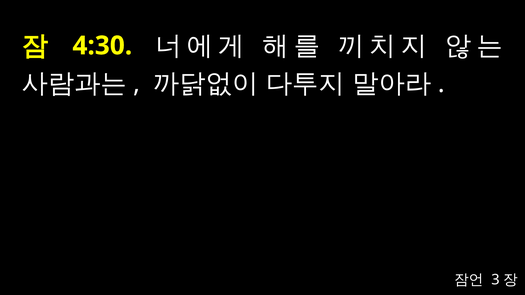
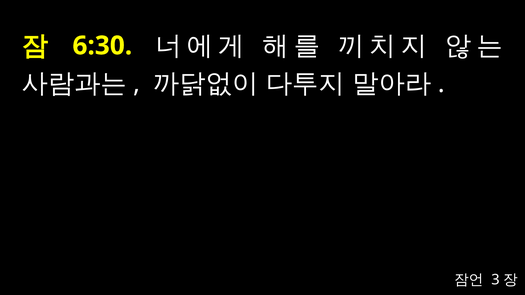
4:30: 4:30 -> 6:30 (102, 46)
